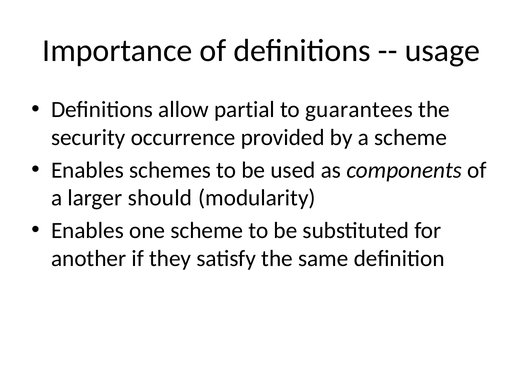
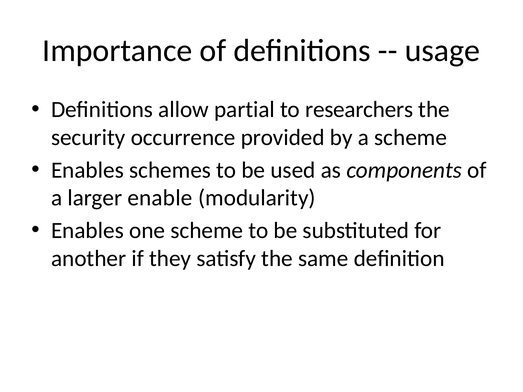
guarantees: guarantees -> researchers (359, 110)
should: should -> enable (160, 198)
